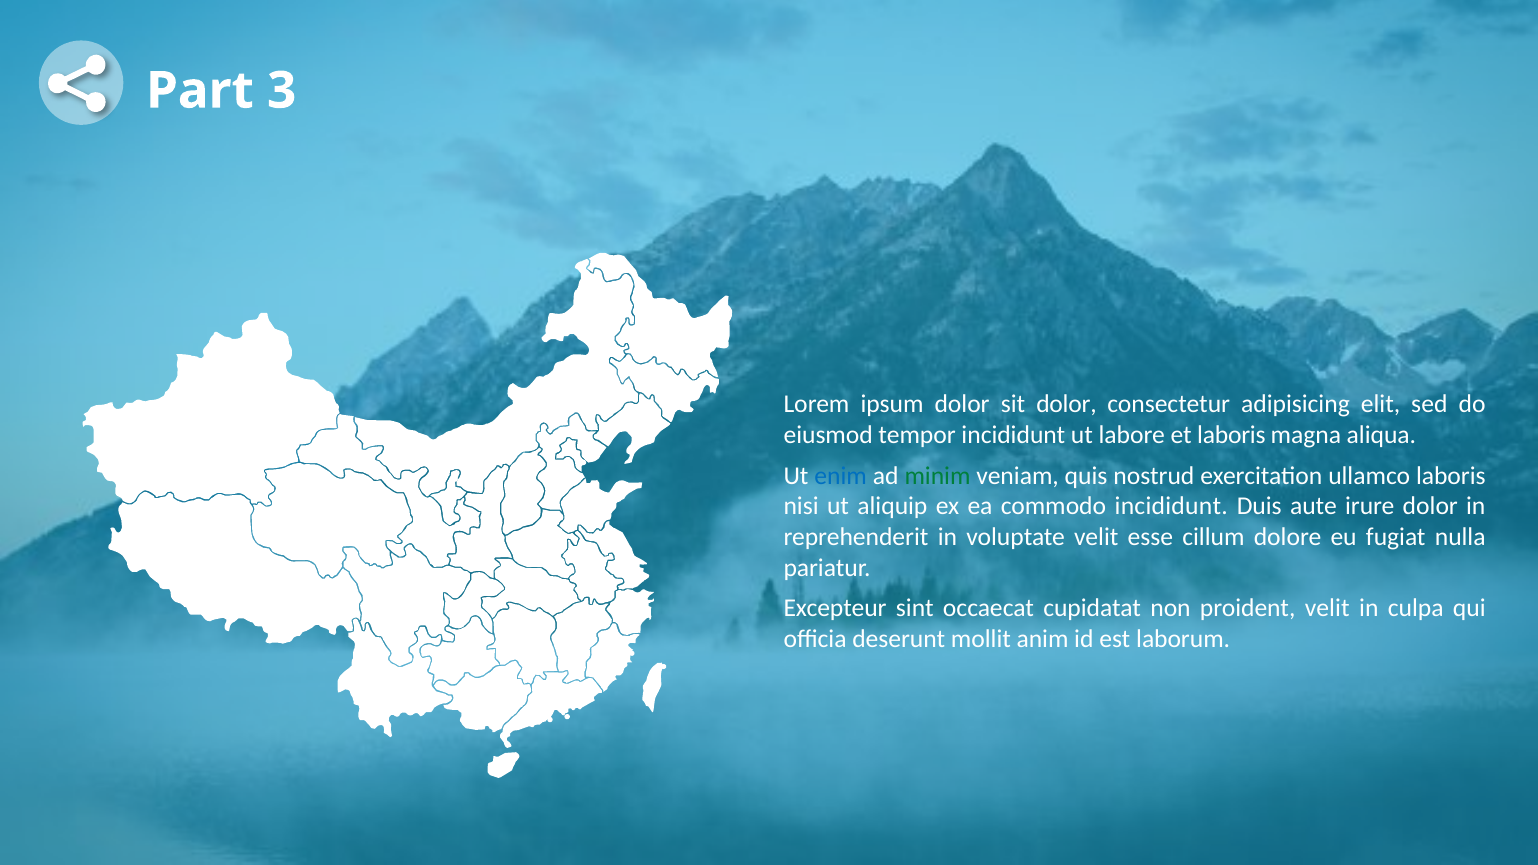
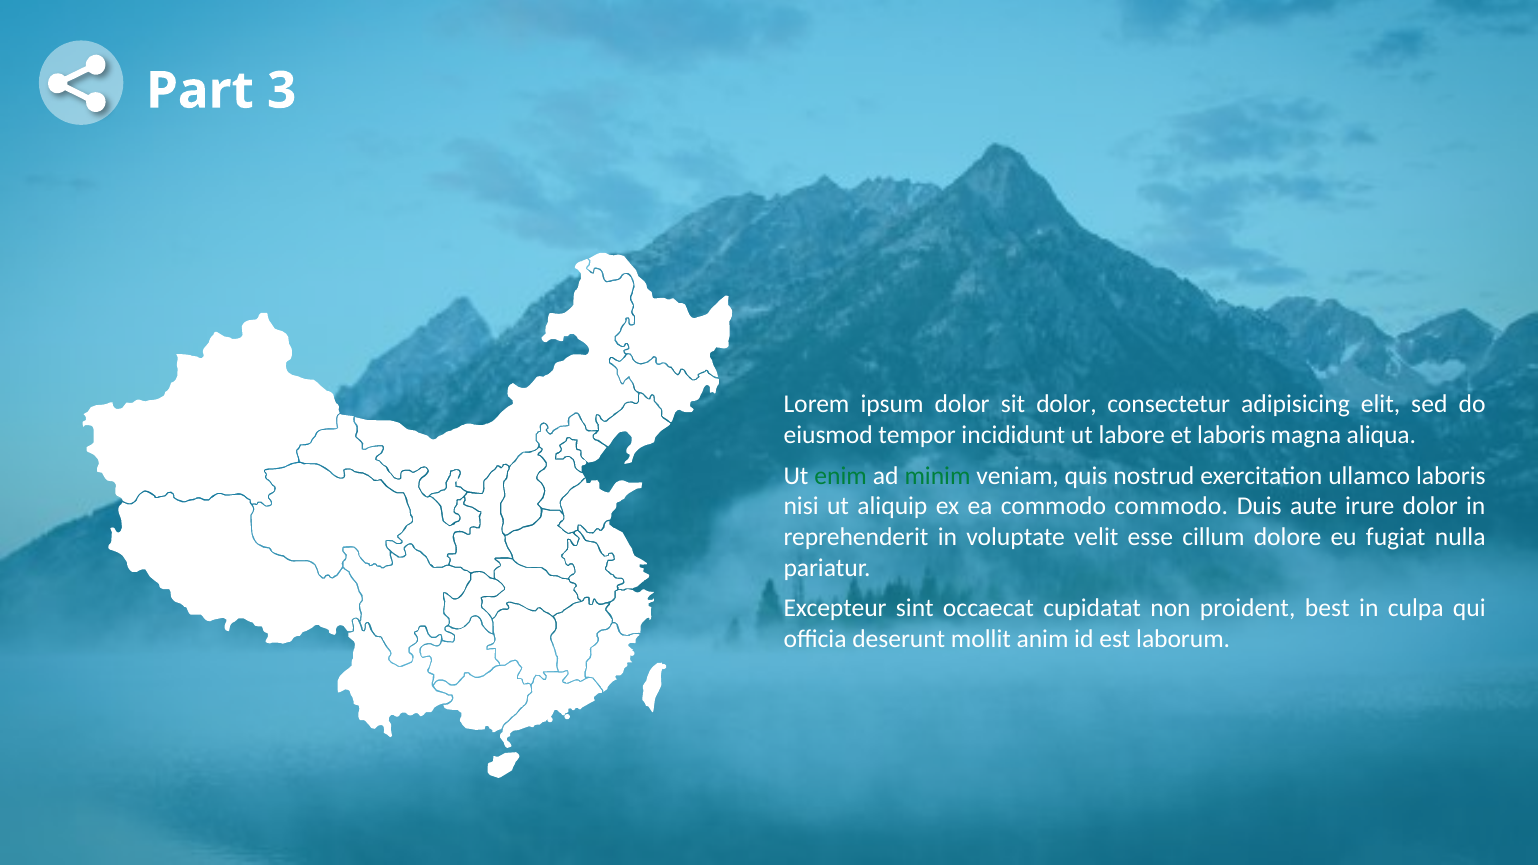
enim colour: blue -> green (841, 476)
commodo incididunt: incididunt -> commodo (1171, 506)
proident velit: velit -> best (1327, 608)
